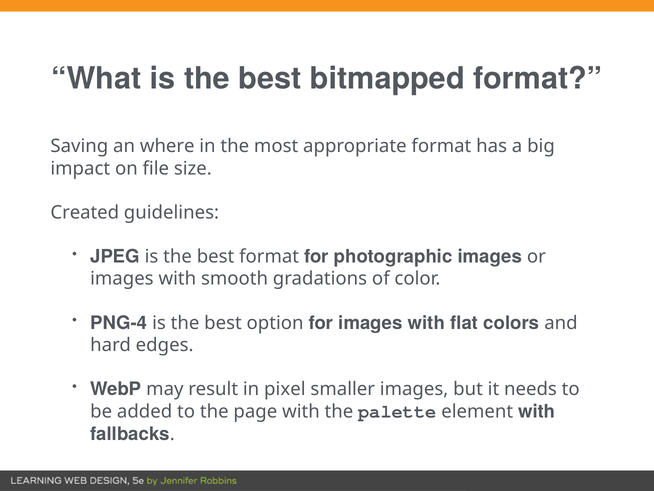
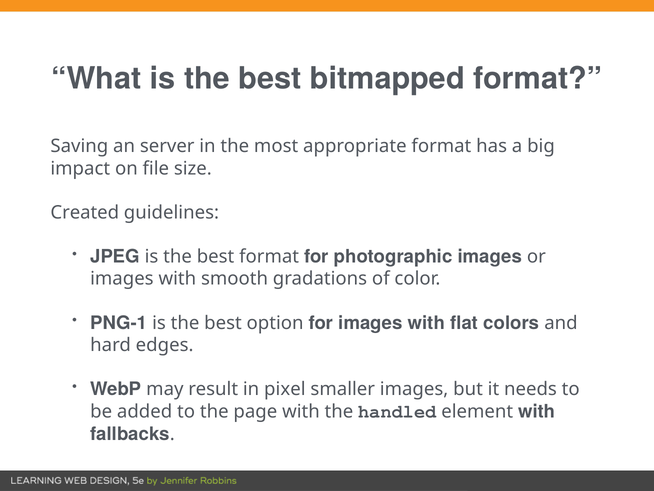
where: where -> server (167, 146)
PNG-4: PNG-4 -> PNG-1 (119, 323)
palette: palette -> handled (397, 411)
